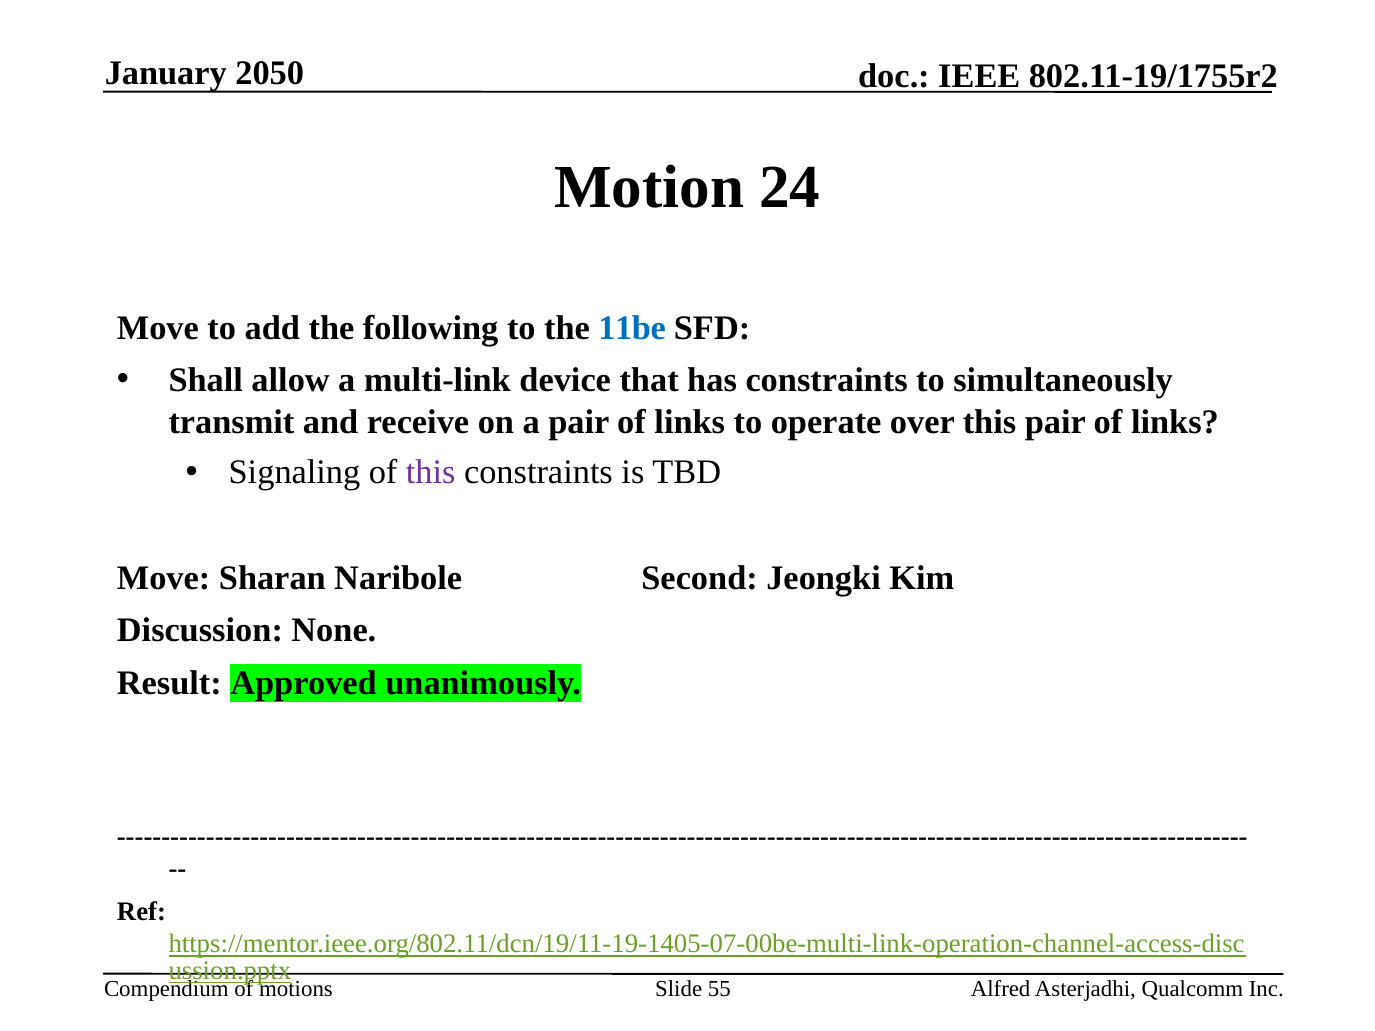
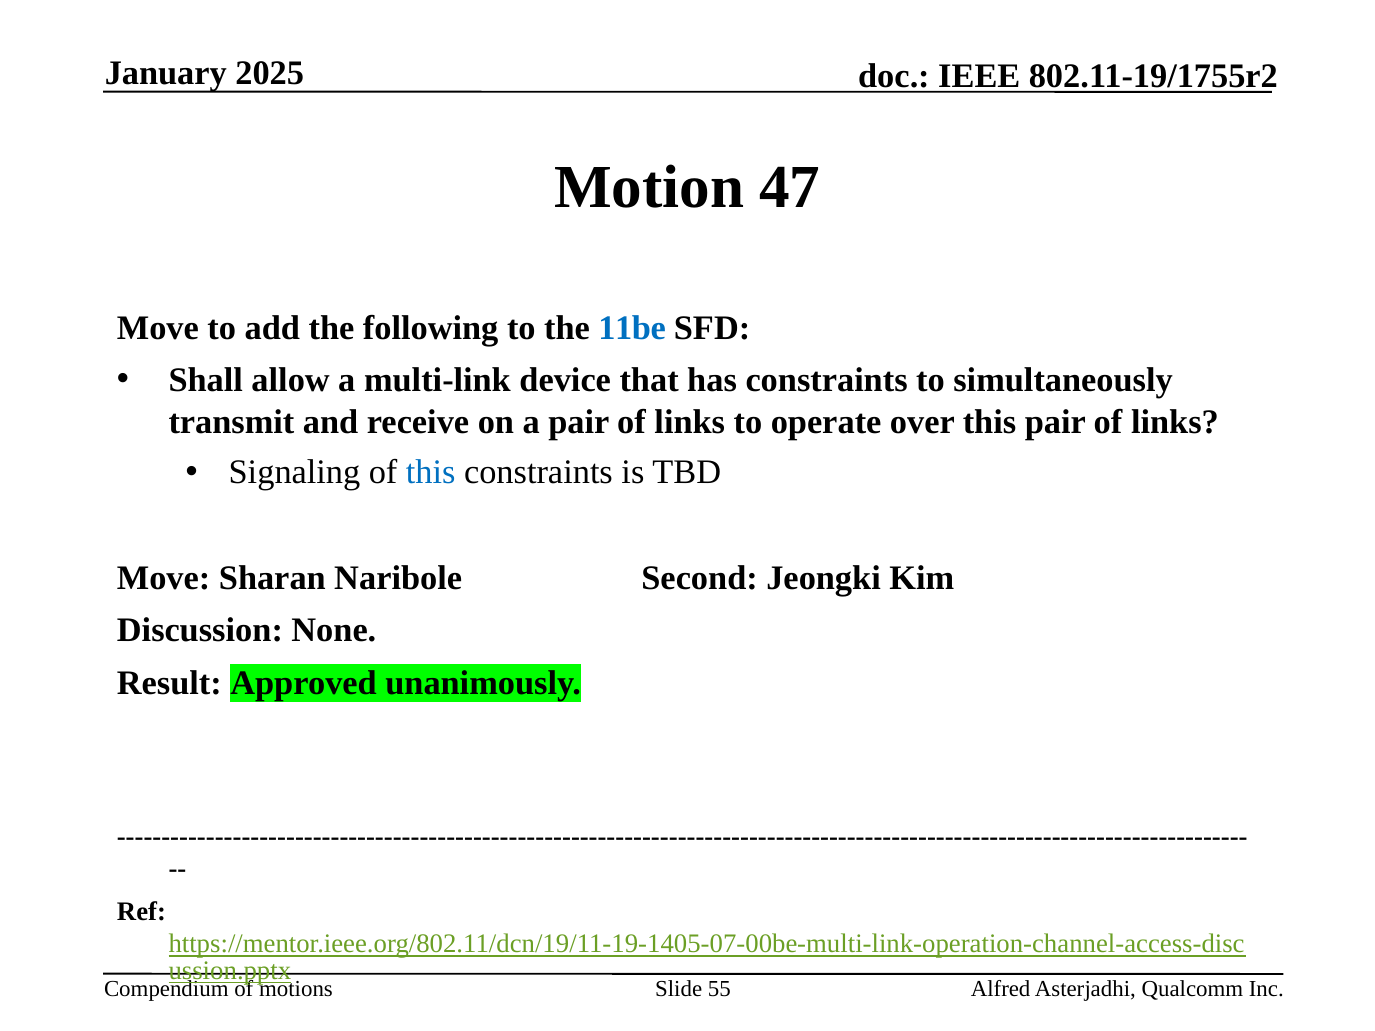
2050: 2050 -> 2025 (270, 73)
24: 24 -> 47 (790, 187)
this colour: purple -> blue (431, 473)
